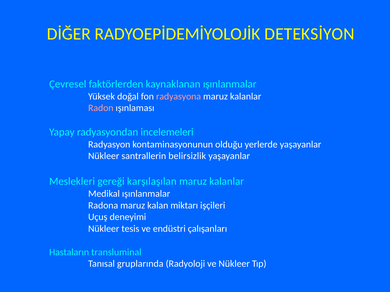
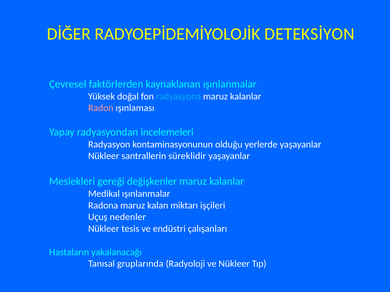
radyasyona colour: pink -> light blue (179, 96)
belirsizlik: belirsizlik -> süreklidir (187, 156)
karşılaşılan: karşılaşılan -> değişkenler (152, 182)
deneyimi: deneyimi -> nedenler (128, 217)
transluminal: transluminal -> yakalanacağı (116, 252)
